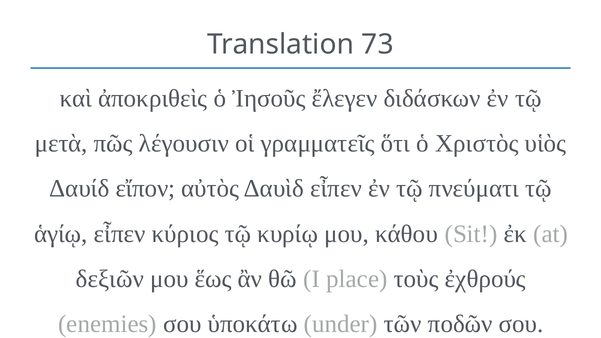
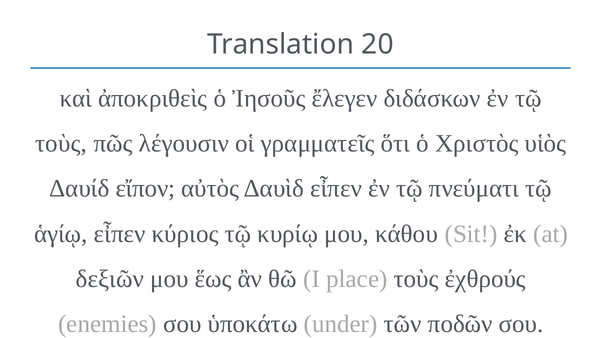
73: 73 -> 20 (378, 45)
μετὰ: μετὰ -> τοὺς (61, 144)
